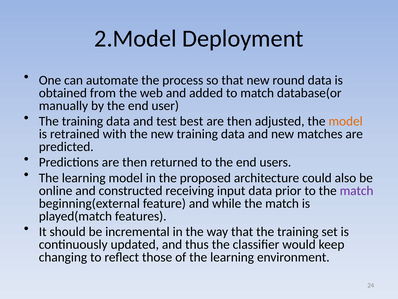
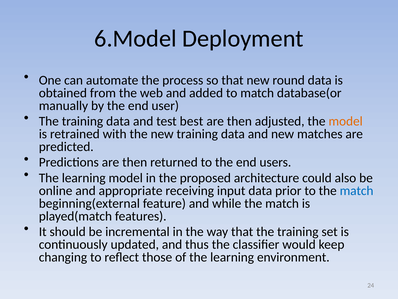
2.Model: 2.Model -> 6.Model (135, 39)
constructed: constructed -> appropriate (131, 190)
match colour: purple -> blue (357, 190)
